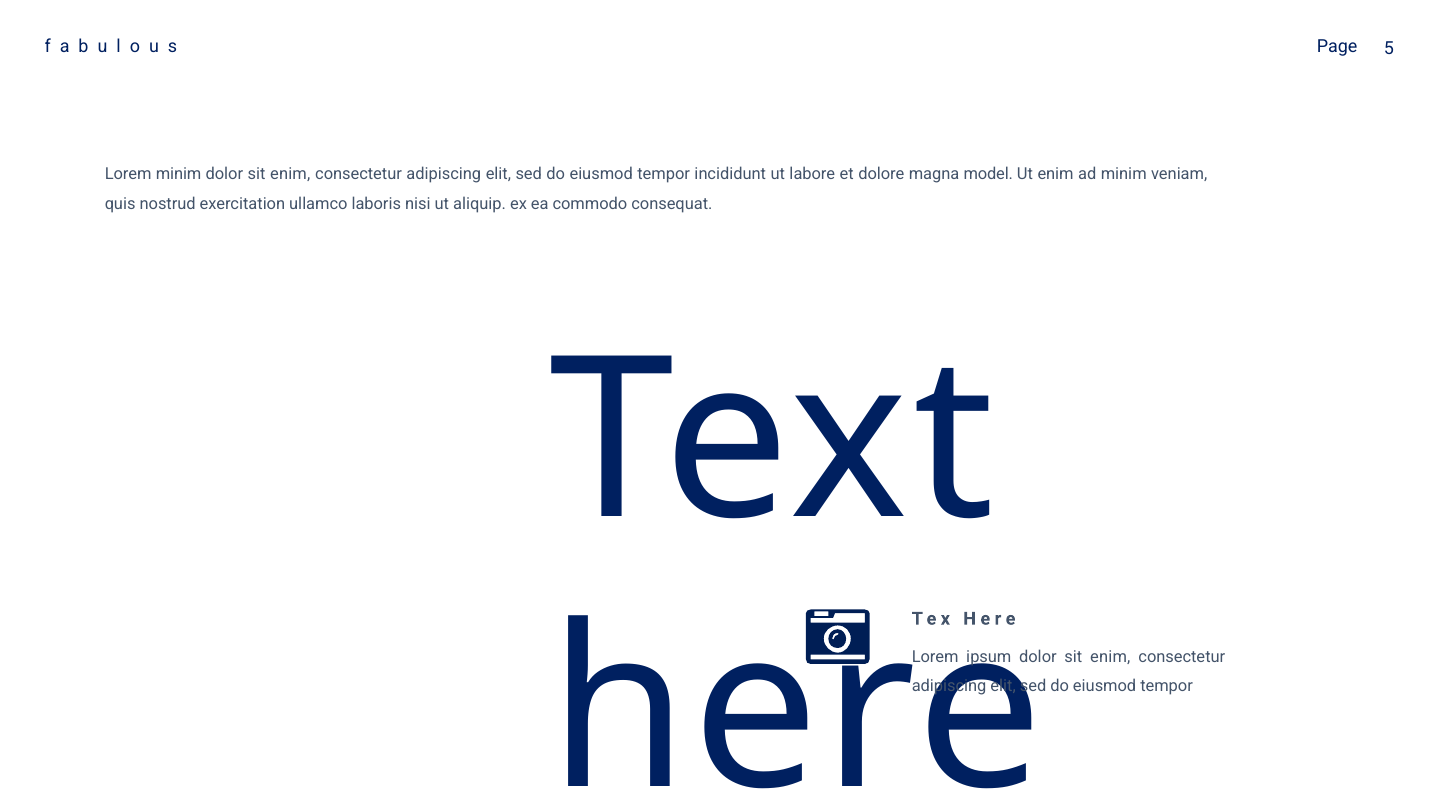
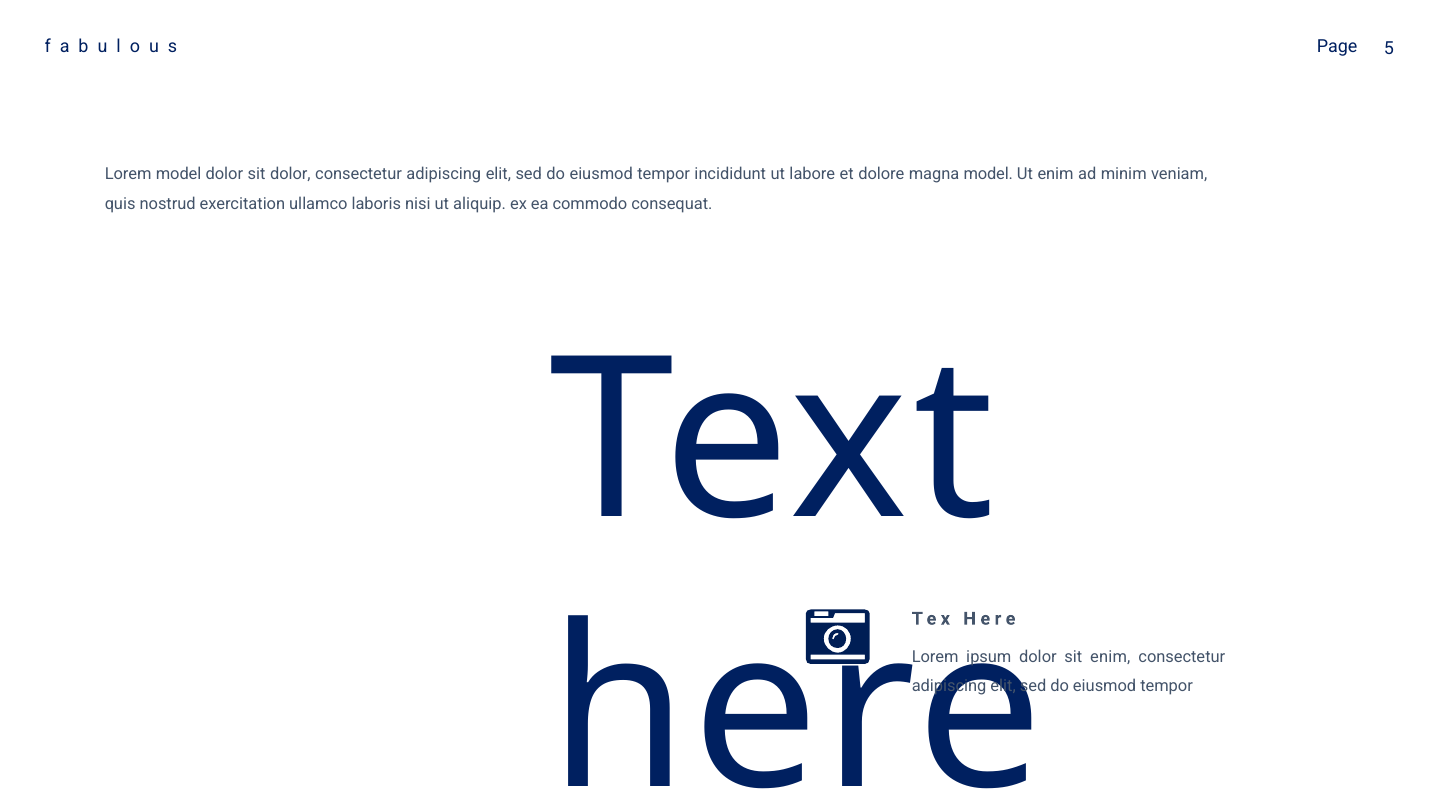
Lorem minim: minim -> model (179, 174)
enim: enim -> dolor (290, 174)
